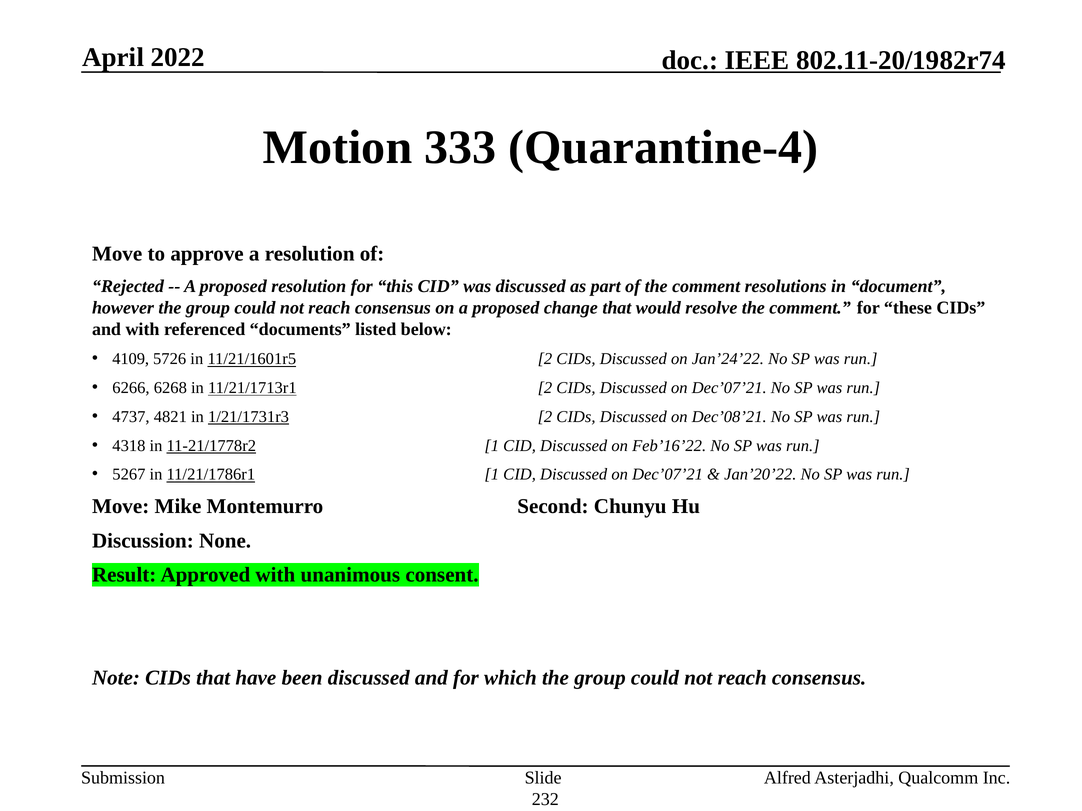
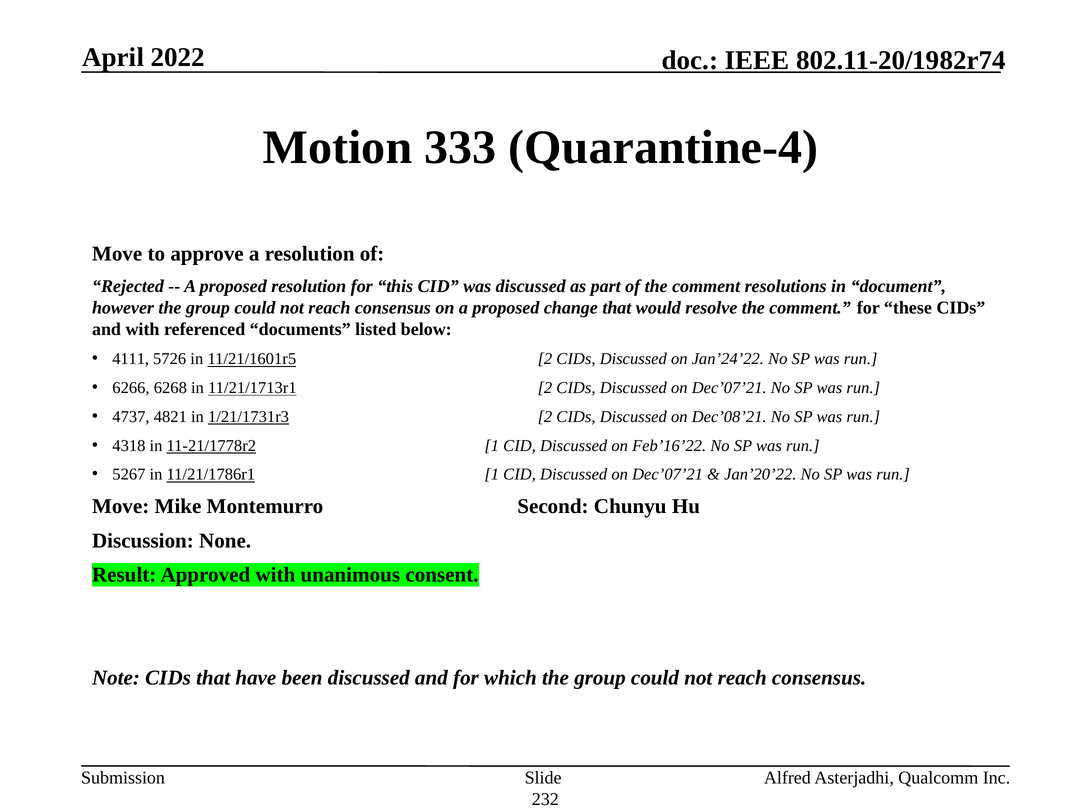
4109: 4109 -> 4111 (131, 359)
